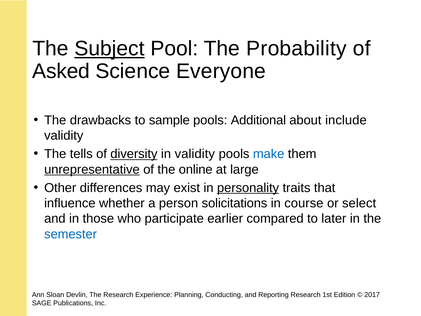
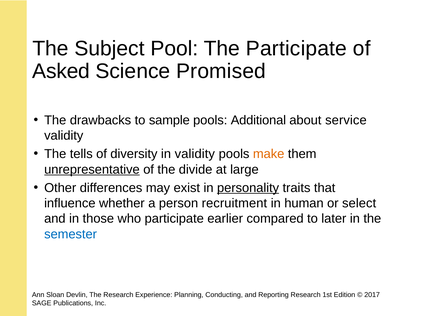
Subject underline: present -> none (109, 49)
The Probability: Probability -> Participate (296, 49)
Everyone: Everyone -> Promised (221, 71)
include: include -> service (346, 120)
diversity underline: present -> none (134, 154)
make colour: blue -> orange (269, 154)
online: online -> divide (196, 169)
solicitations: solicitations -> recruitment (234, 203)
course: course -> human (304, 203)
